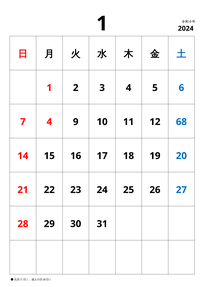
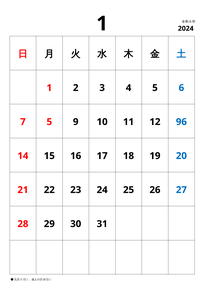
7 4: 4 -> 5 (49, 122)
68: 68 -> 96 (181, 122)
